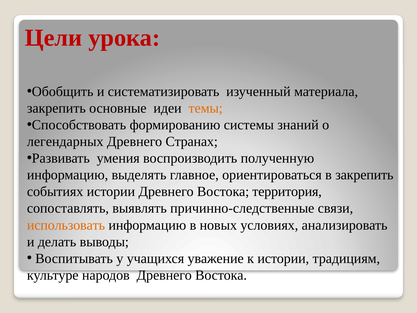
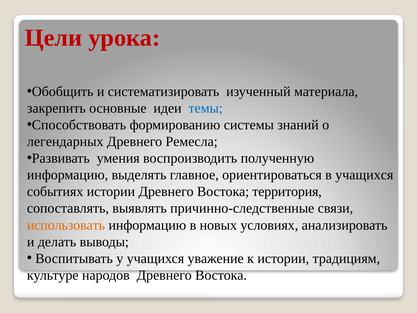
темы colour: orange -> blue (206, 108)
Странах: Странах -> Ремесла (192, 142)
в закрепить: закрепить -> учащихся (364, 175)
